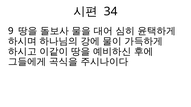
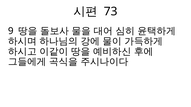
34: 34 -> 73 (111, 12)
